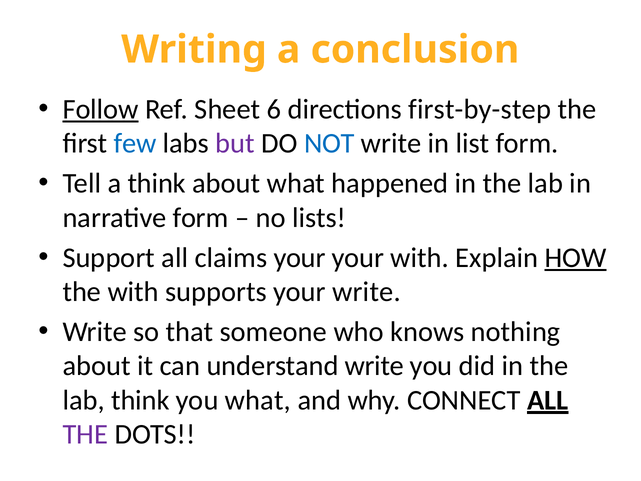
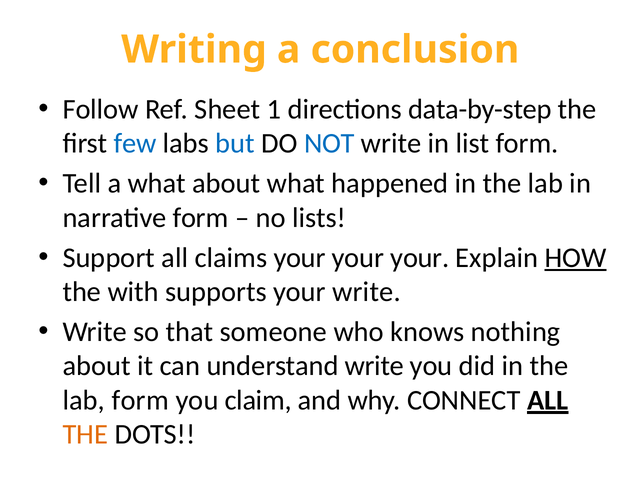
Follow underline: present -> none (101, 109)
6: 6 -> 1 (274, 109)
first-by-step: first-by-step -> data-by-step (480, 109)
but colour: purple -> blue (235, 143)
a think: think -> what (157, 183)
with: with -> your (420, 258)
lab think: think -> form (140, 400)
you what: what -> claim (258, 400)
THE colour: purple -> orange (85, 434)
